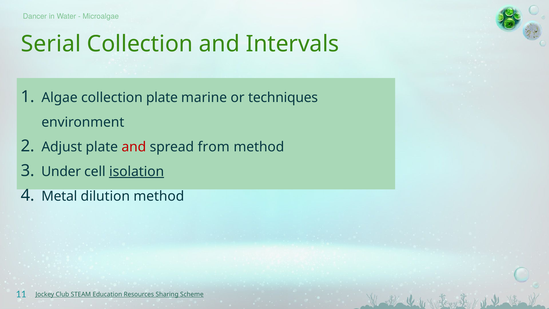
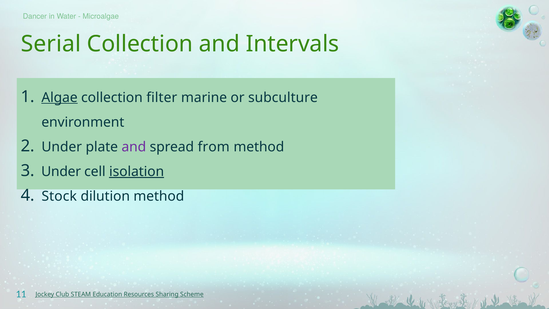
Algae underline: none -> present (59, 97)
collection plate: plate -> filter (162, 97)
techniques: techniques -> subculture (283, 97)
Adjust: Adjust -> Under (62, 147)
and colour: red -> purple (134, 147)
Metal: Metal -> Stock (59, 196)
